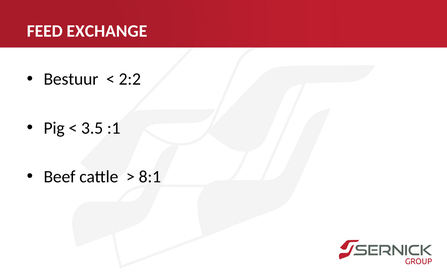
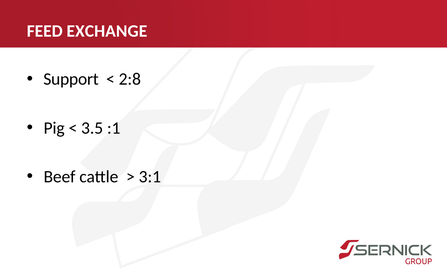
Bestuur: Bestuur -> Support (71, 79)
2:2: 2:2 -> 2:8 (130, 79)
8:1: 8:1 -> 3:1 (150, 176)
